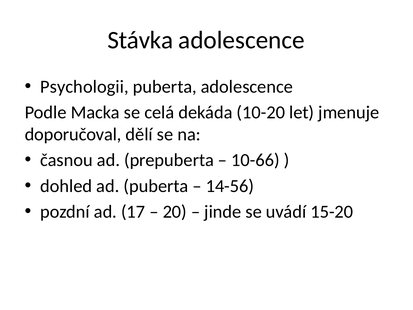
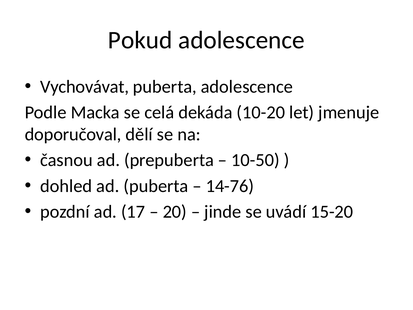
Stávka: Stávka -> Pokud (140, 40)
Psychologii: Psychologii -> Vychovávat (85, 87)
10-66: 10-66 -> 10-50 (255, 160)
14-56: 14-56 -> 14-76 (230, 186)
